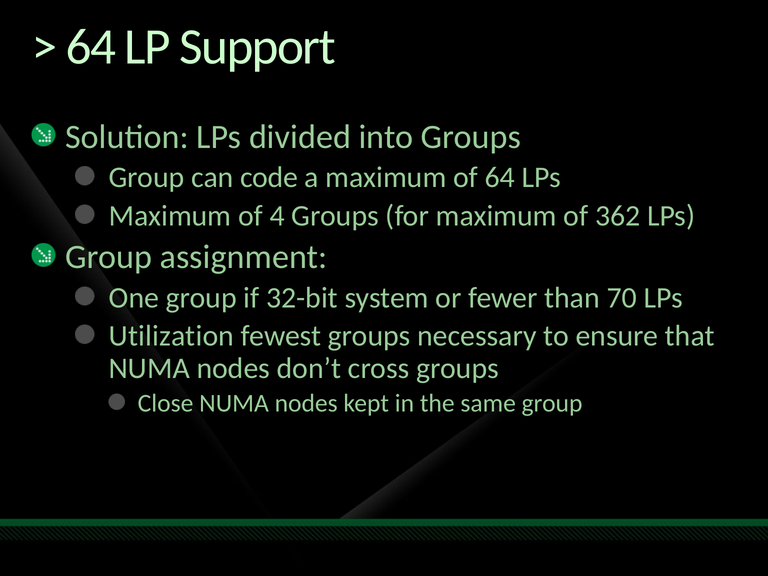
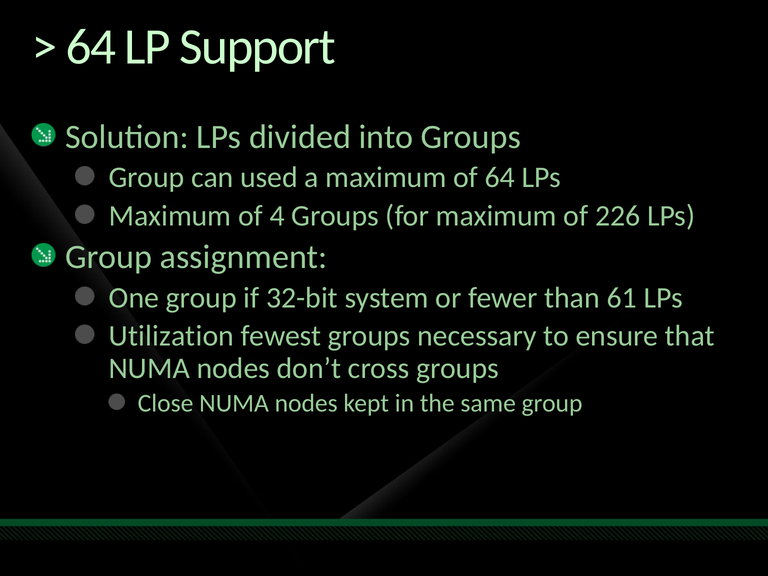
code: code -> used (269, 178)
362: 362 -> 226 (618, 216)
70: 70 -> 61 (622, 298)
